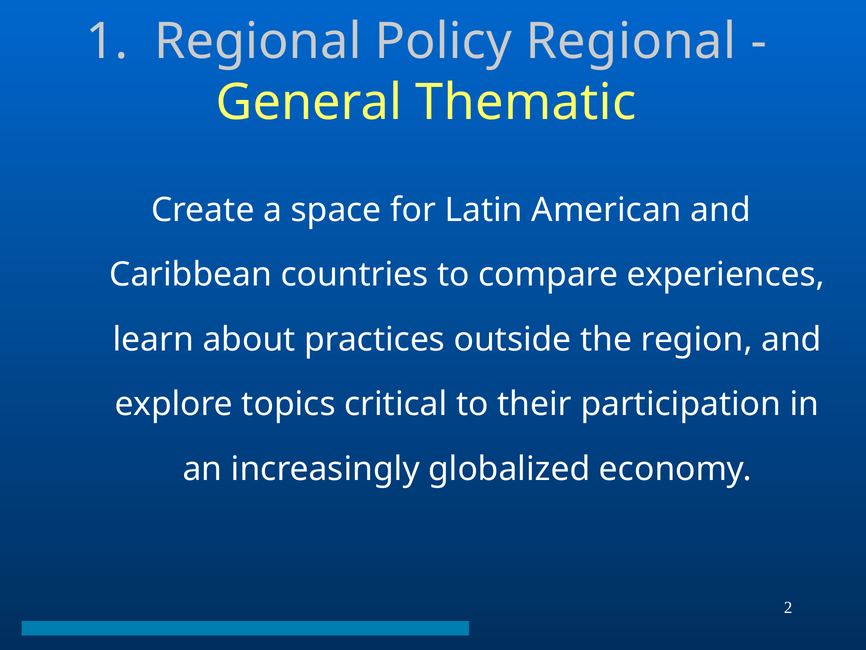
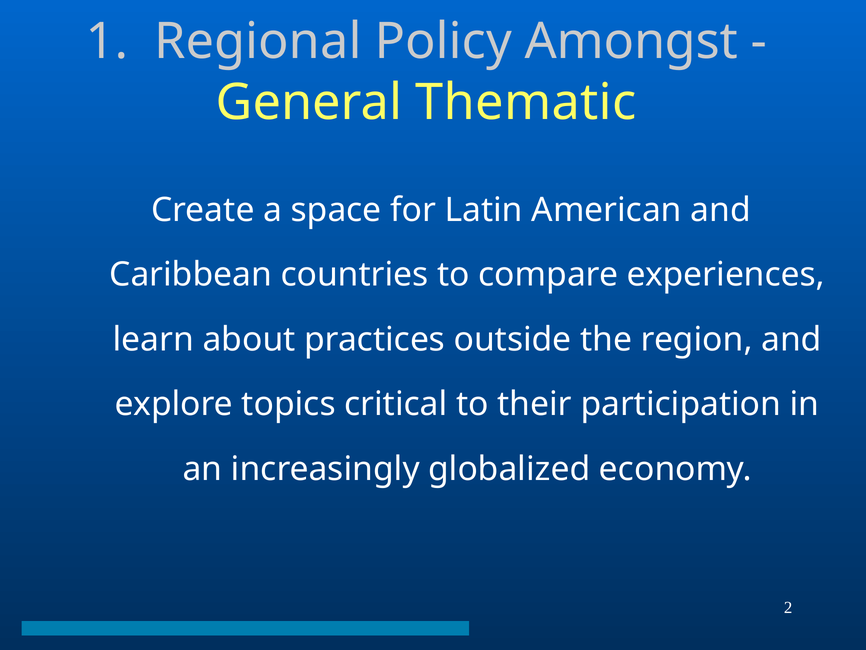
Policy Regional: Regional -> Amongst (631, 42)
